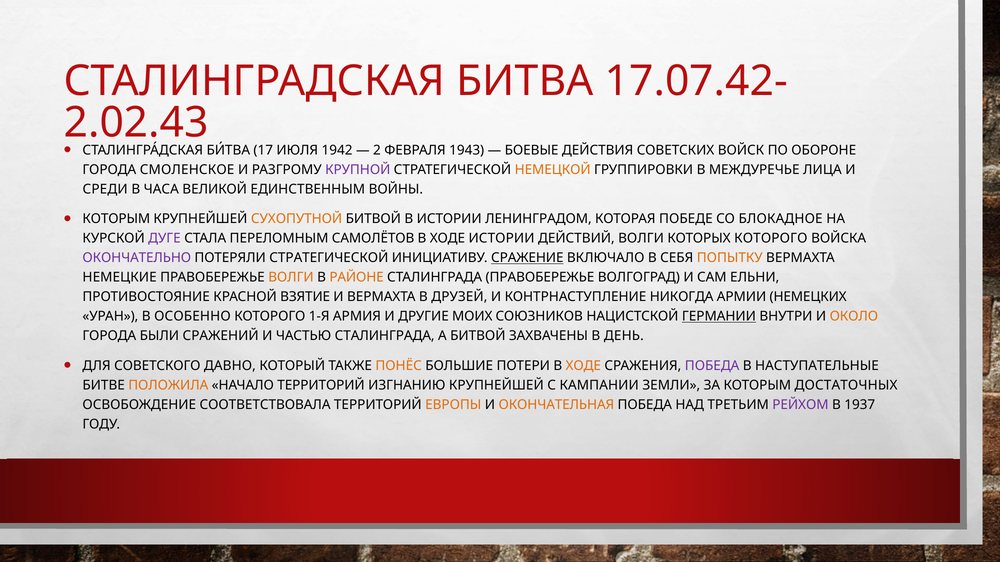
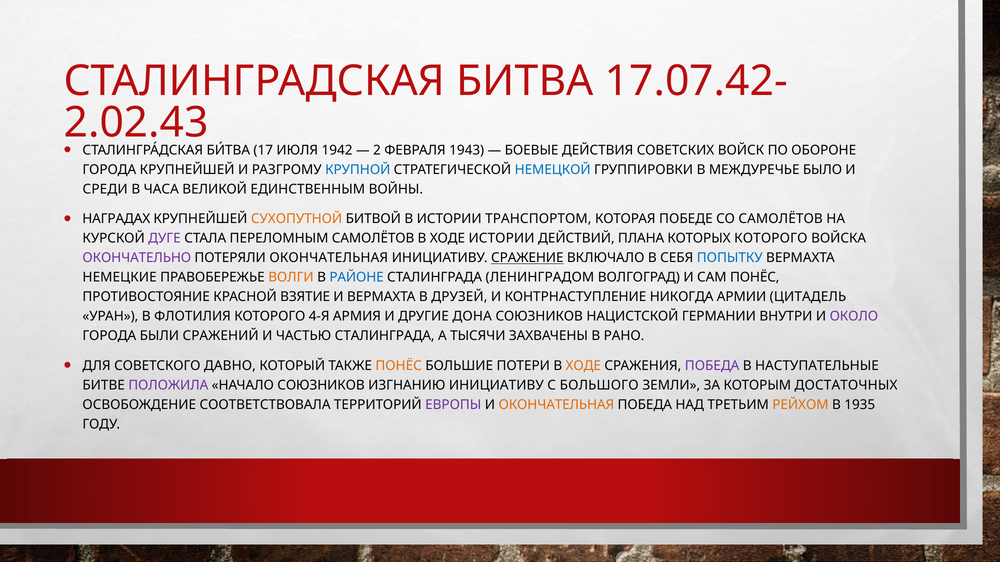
ГОРОДА СМОЛЕНСКОЕ: СМОЛЕНСКОЕ -> КРУПНЕЙШЕЙ (187, 170)
КРУПНОЙ colour: purple -> blue (358, 170)
НЕМЕЦКОЙ colour: orange -> blue (553, 170)
ЛИЦА: ЛИЦА -> БЫЛО (822, 170)
КОТОРЫМ: КОТОРЫМ -> НАГРАДАХ (116, 219)
ЛЕНИНГРАДОМ: ЛЕНИНГРАДОМ -> ТРАНСПОРТОМ (538, 219)
СО БЛОКАДНОЕ: БЛОКАДНОЕ -> САМОЛЁТОВ (781, 219)
ДЕЙСТВИЙ ВОЛГИ: ВОЛГИ -> ПЛАНА (641, 239)
ПОТЕРЯЛИ СТРАТЕГИЧЕСКОЙ: СТРАТЕГИЧЕСКОЙ -> ОКОНЧАТЕЛЬНАЯ (329, 258)
ПОПЫТКУ colour: orange -> blue (730, 258)
РАЙОНЕ colour: orange -> blue (357, 278)
СТАЛИНГРАДА ПРАВОБЕРЕЖЬЕ: ПРАВОБЕРЕЖЬЕ -> ЛЕНИНГРАДОМ (540, 278)
САМ ЕЛЬНИ: ЕЛЬНИ -> ПОНЁС (755, 278)
НЕМЕЦКИХ: НЕМЕЦКИХ -> ЦИТАДЕЛЬ (808, 297)
ОСОБЕННО: ОСОБЕННО -> ФЛОТИЛИЯ (193, 317)
1-Я: 1-Я -> 4-Я (319, 317)
МОИХ: МОИХ -> ДОНА (472, 317)
ГЕРМАНИИ underline: present -> none (719, 317)
ОКОЛО colour: orange -> purple (854, 317)
А БИТВОЙ: БИТВОЙ -> ТЫСЯЧИ (478, 336)
ДЕНЬ: ДЕНЬ -> РАНО (624, 336)
ПОЛОЖИЛА colour: orange -> purple (168, 386)
НАЧАЛО ТЕРРИТОРИЙ: ТЕРРИТОРИЙ -> СОЮЗНИКОВ (321, 386)
ИЗГНАНИЮ КРУПНЕЙШЕЙ: КРУПНЕЙШЕЙ -> ИНИЦИАТИВУ (496, 386)
КАМПАНИИ: КАМПАНИИ -> БОЛЬШОГО (599, 386)
ЕВРОПЫ colour: orange -> purple (453, 405)
РЕЙХОМ colour: purple -> orange (800, 405)
1937: 1937 -> 1935 (860, 405)
